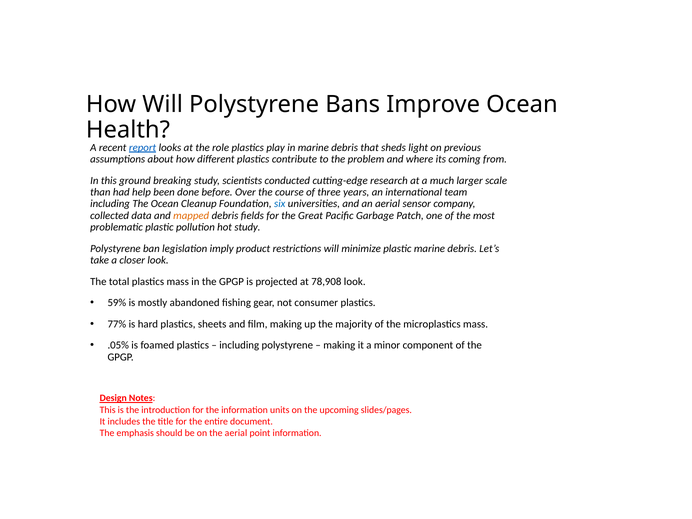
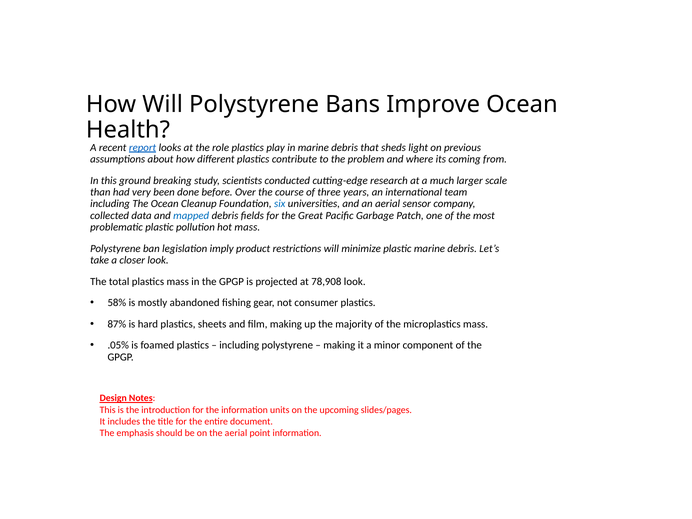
help: help -> very (141, 192)
mapped colour: orange -> blue (191, 216)
hot study: study -> mass (247, 227)
59%: 59% -> 58% (117, 303)
77%: 77% -> 87% (117, 324)
